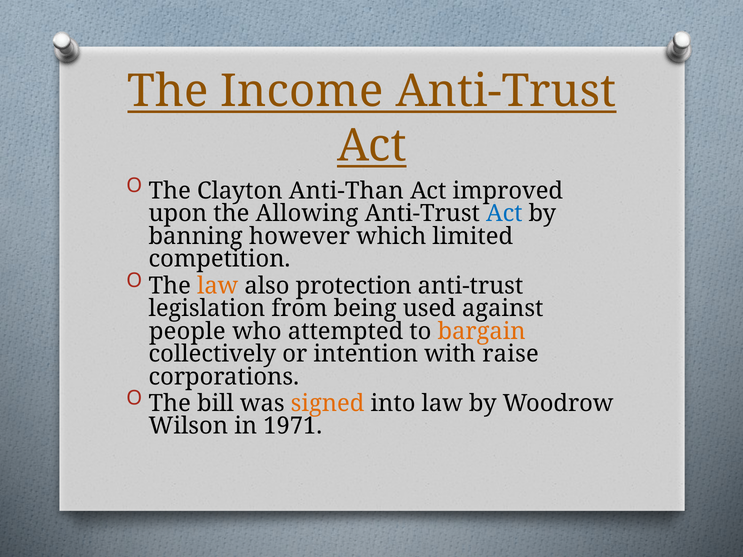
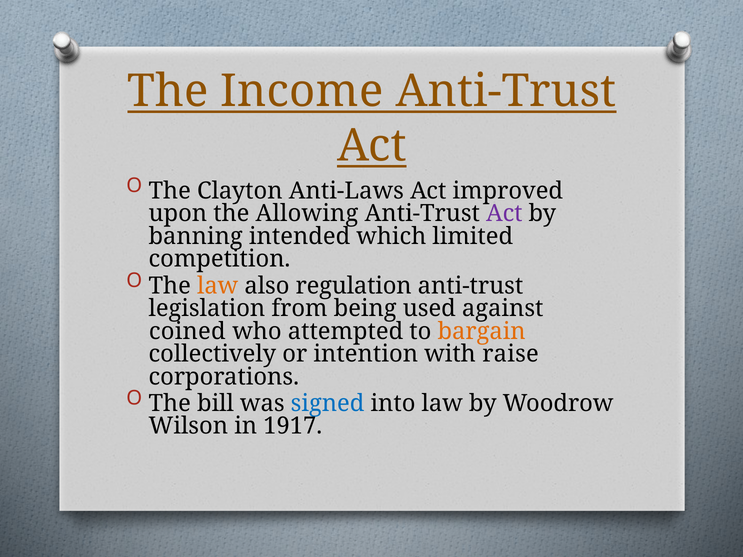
Anti-Than: Anti-Than -> Anti-Laws (346, 191)
Act colour: blue -> purple (504, 214)
however: however -> intended (300, 236)
protection: protection -> regulation (354, 286)
people: people -> coined (187, 331)
signed colour: orange -> blue (328, 404)
1971: 1971 -> 1917 (293, 426)
